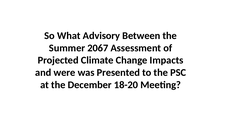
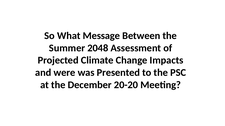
Advisory: Advisory -> Message (101, 36)
2067: 2067 -> 2048 (98, 48)
18-20: 18-20 -> 20-20 (126, 85)
